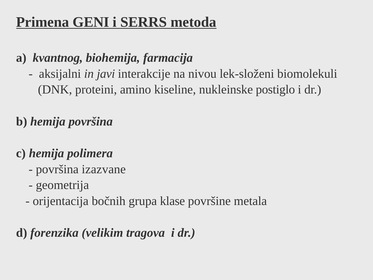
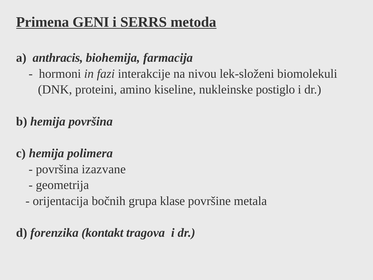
kvantnog: kvantnog -> anthracis (58, 58)
aksijalni: aksijalni -> hormoni (60, 74)
javi: javi -> fazi (106, 74)
velikim: velikim -> kontakt (102, 233)
